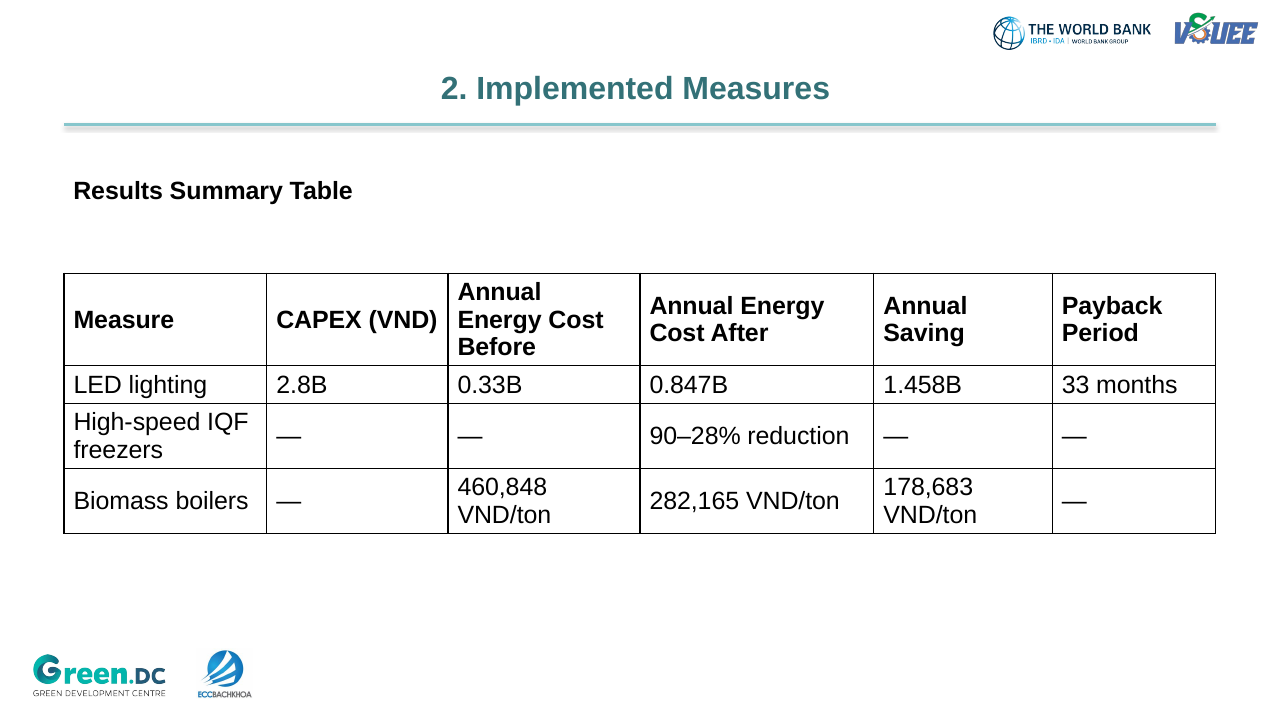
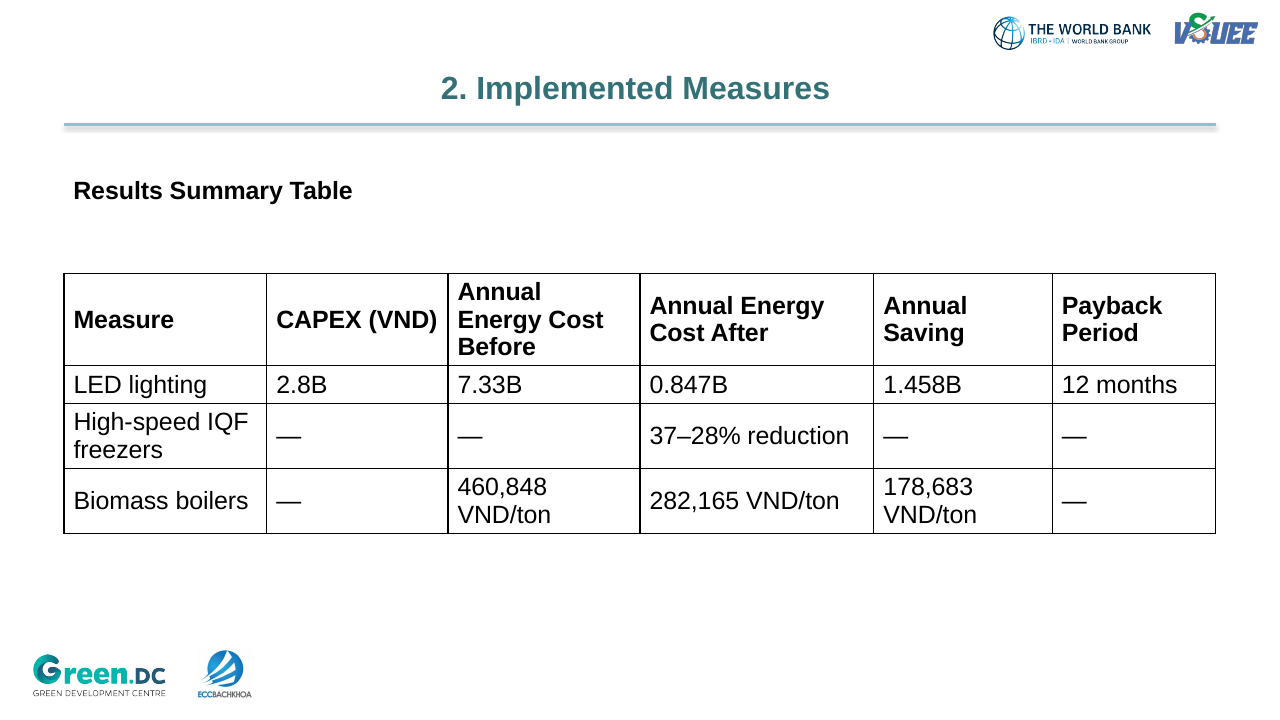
0.33B: 0.33B -> 7.33B (490, 385)
33: 33 -> 12 (1076, 385)
90–28%: 90–28% -> 37–28% (695, 436)
